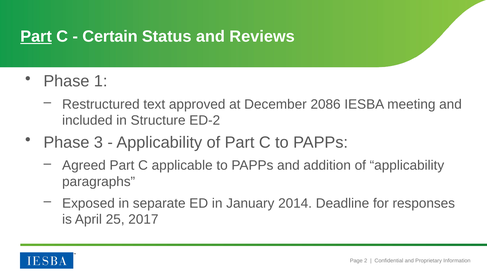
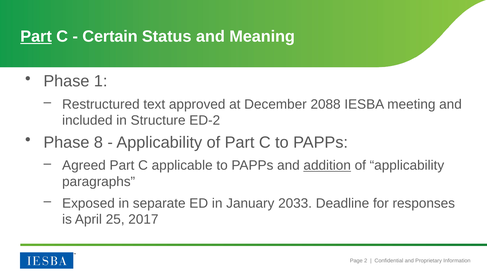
Reviews: Reviews -> Meaning (262, 36)
2086: 2086 -> 2088 (326, 104)
3: 3 -> 8 (98, 143)
addition underline: none -> present (327, 165)
2014: 2014 -> 2033 (295, 203)
